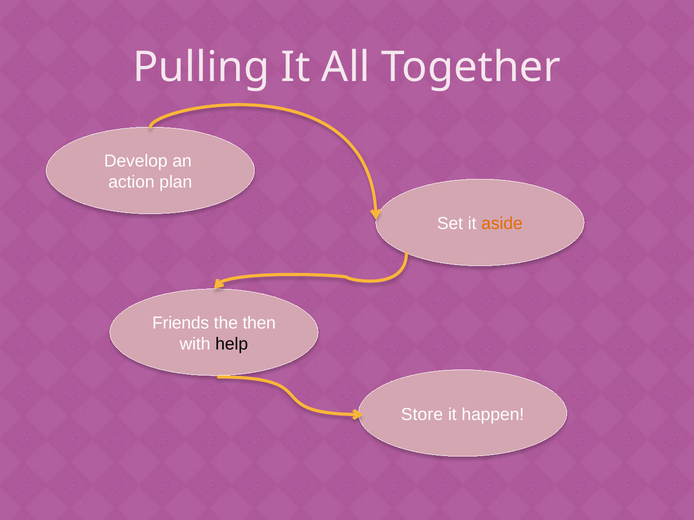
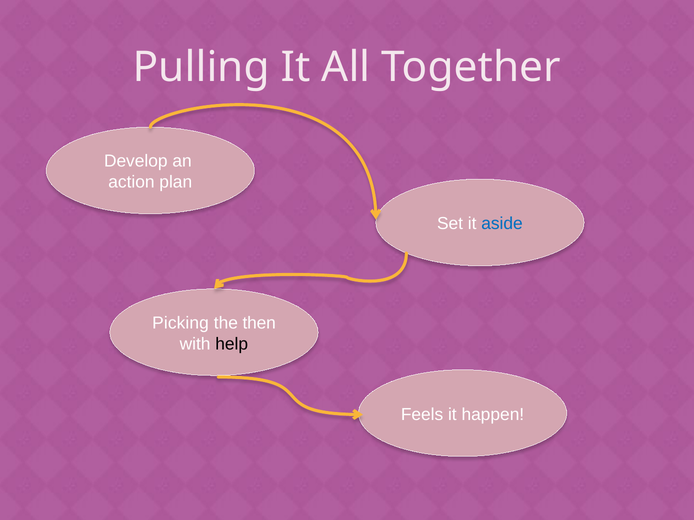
aside colour: orange -> blue (502, 224)
Friends: Friends -> Picking (181, 323)
Store: Store -> Feels (422, 415)
